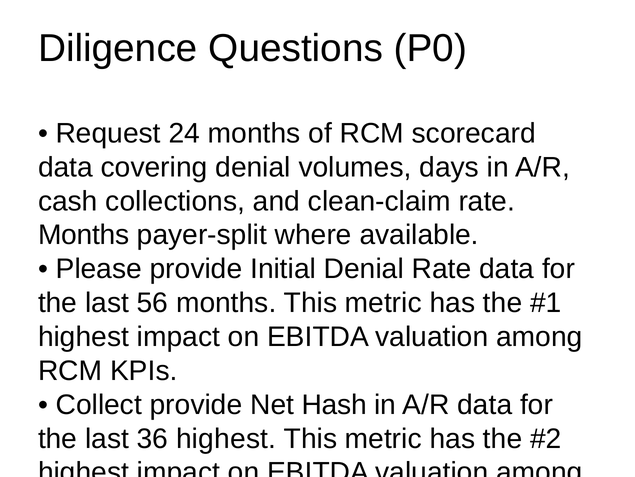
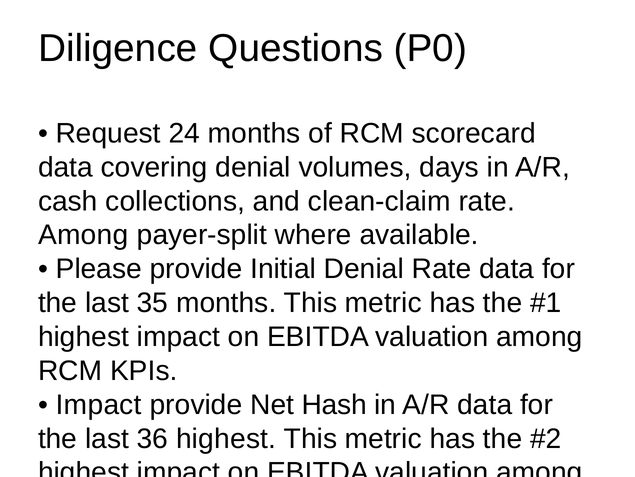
Months: Months -> Among (83, 235)
56: 56 -> 35 (153, 303)
Collect: Collect -> Impact (99, 404)
